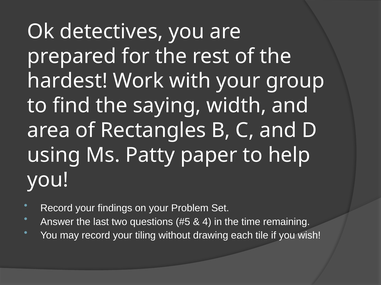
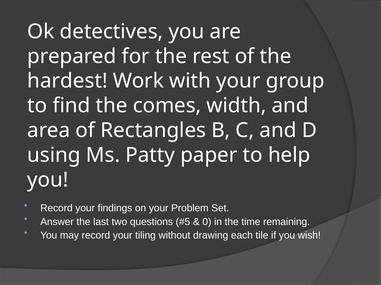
saying: saying -> comes (167, 106)
4: 4 -> 0 (207, 222)
